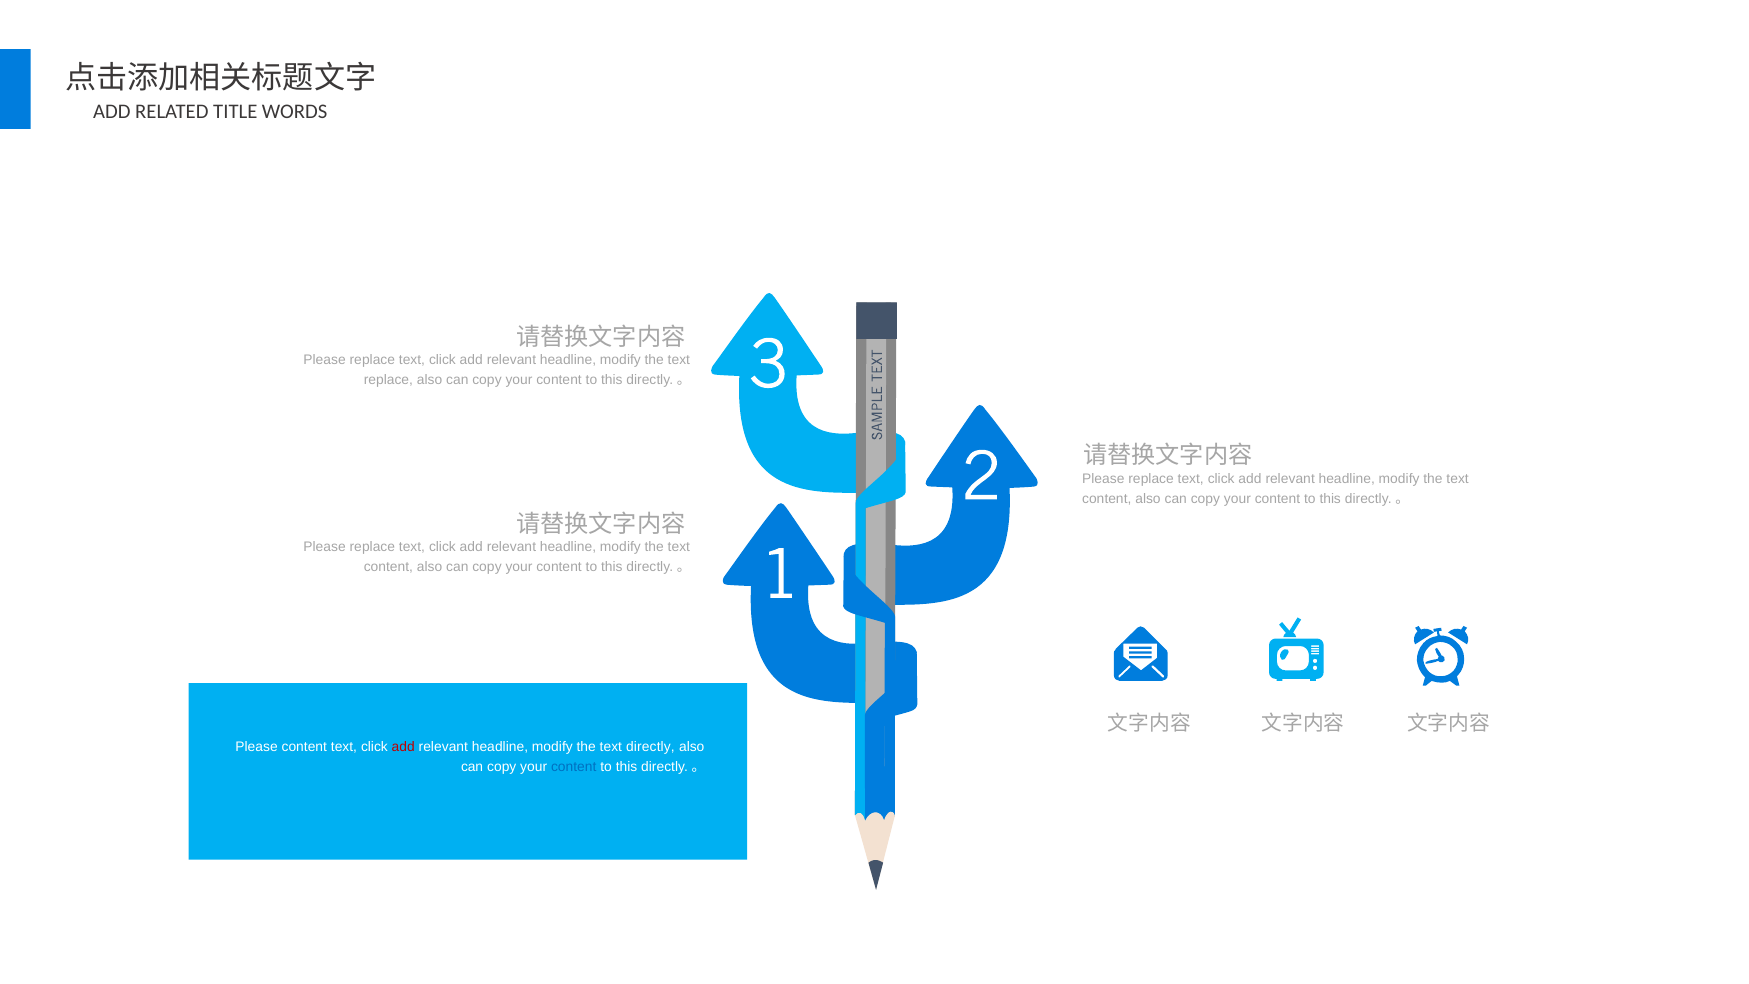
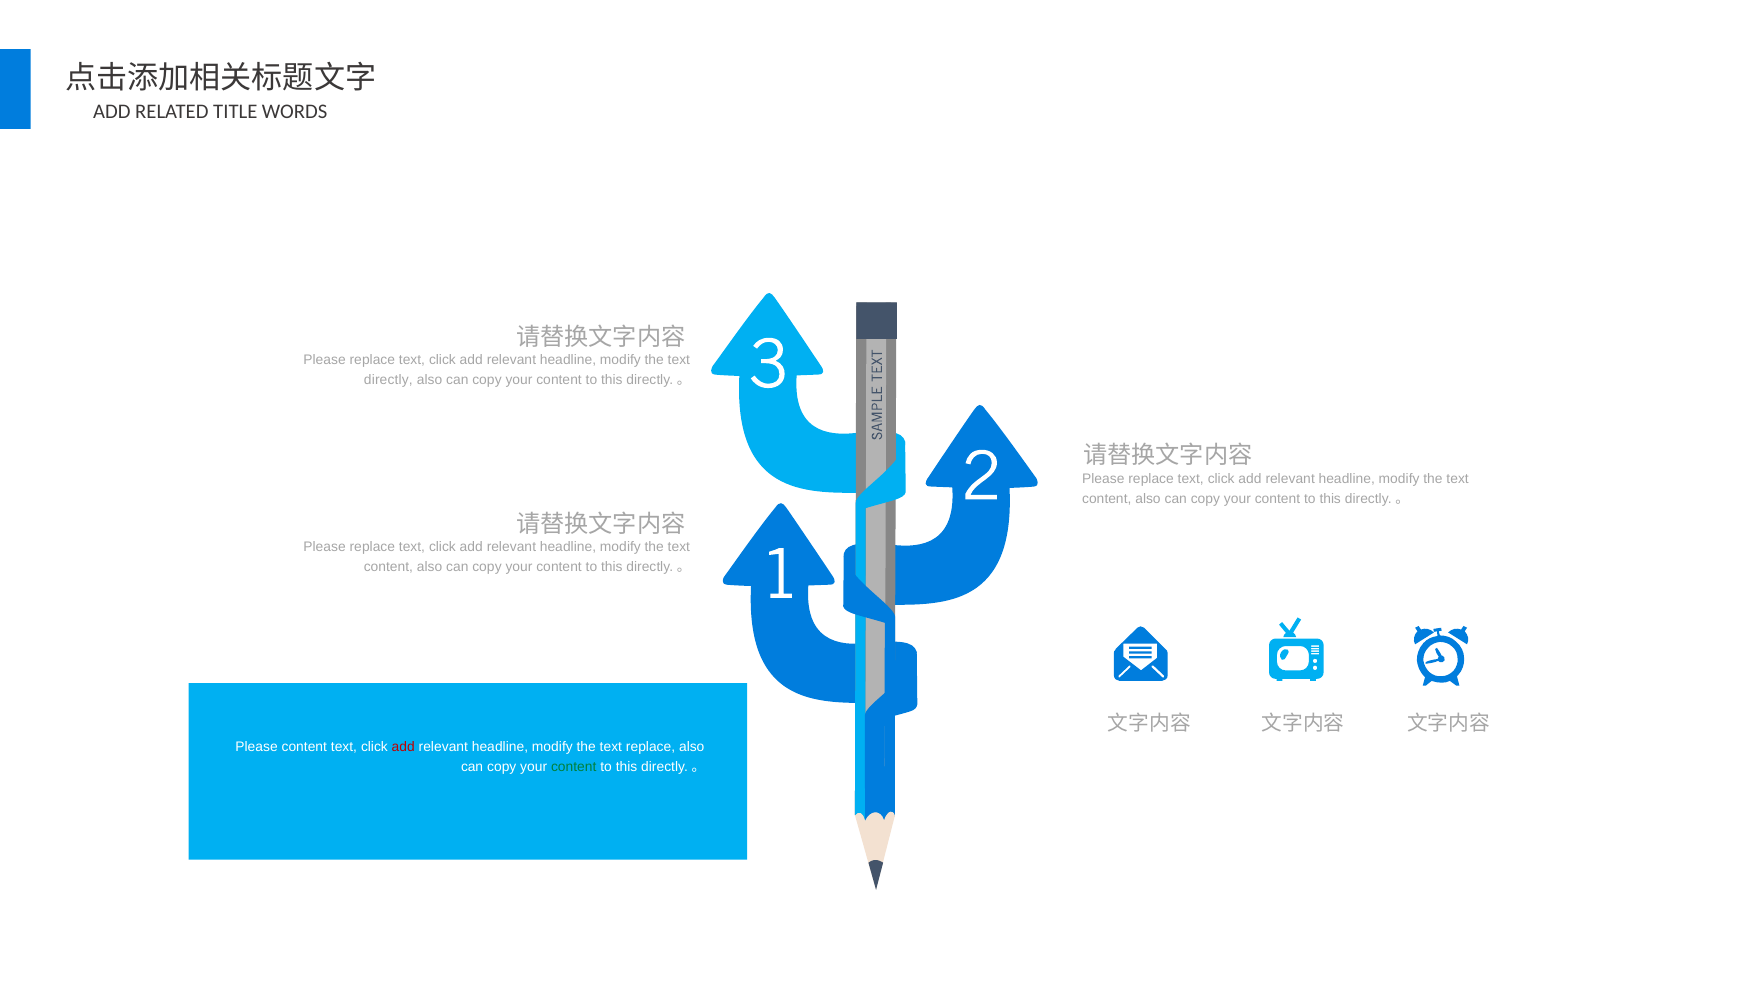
replace: replace -> directly (388, 380)
text directly: directly -> replace (651, 746)
content colour: blue -> green (574, 766)
